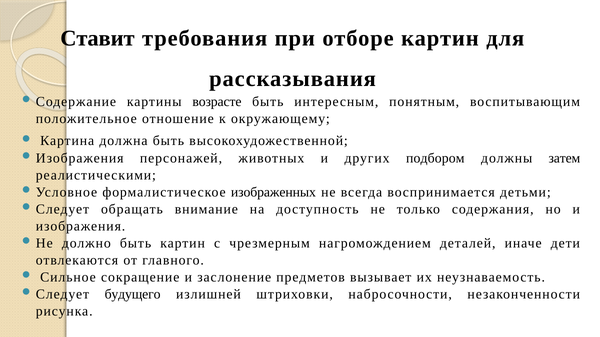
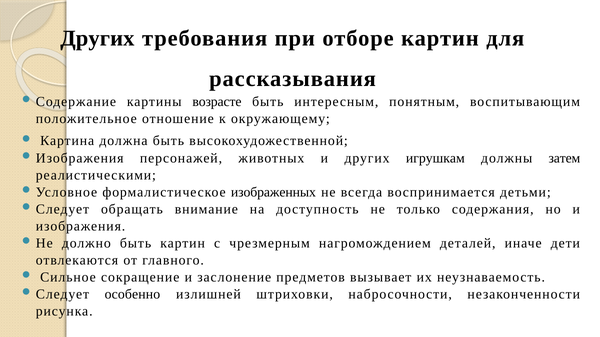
Ставит: Ставит -> Других (97, 39)
подбором: подбором -> игрушкам (435, 158)
будущего: будущего -> особенно (132, 295)
